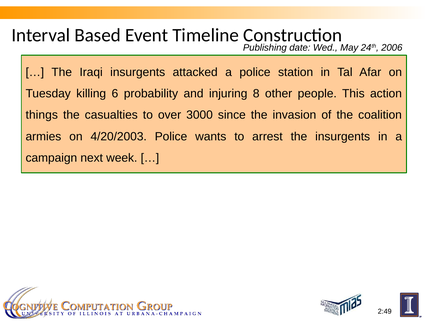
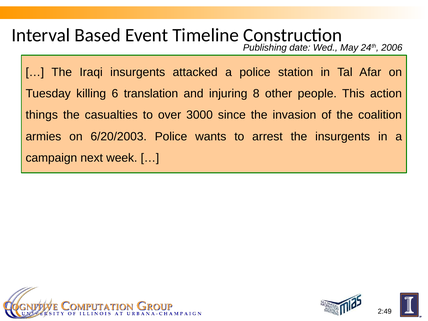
probability: probability -> translation (151, 94)
4/20/2003: 4/20/2003 -> 6/20/2003 (119, 136)
